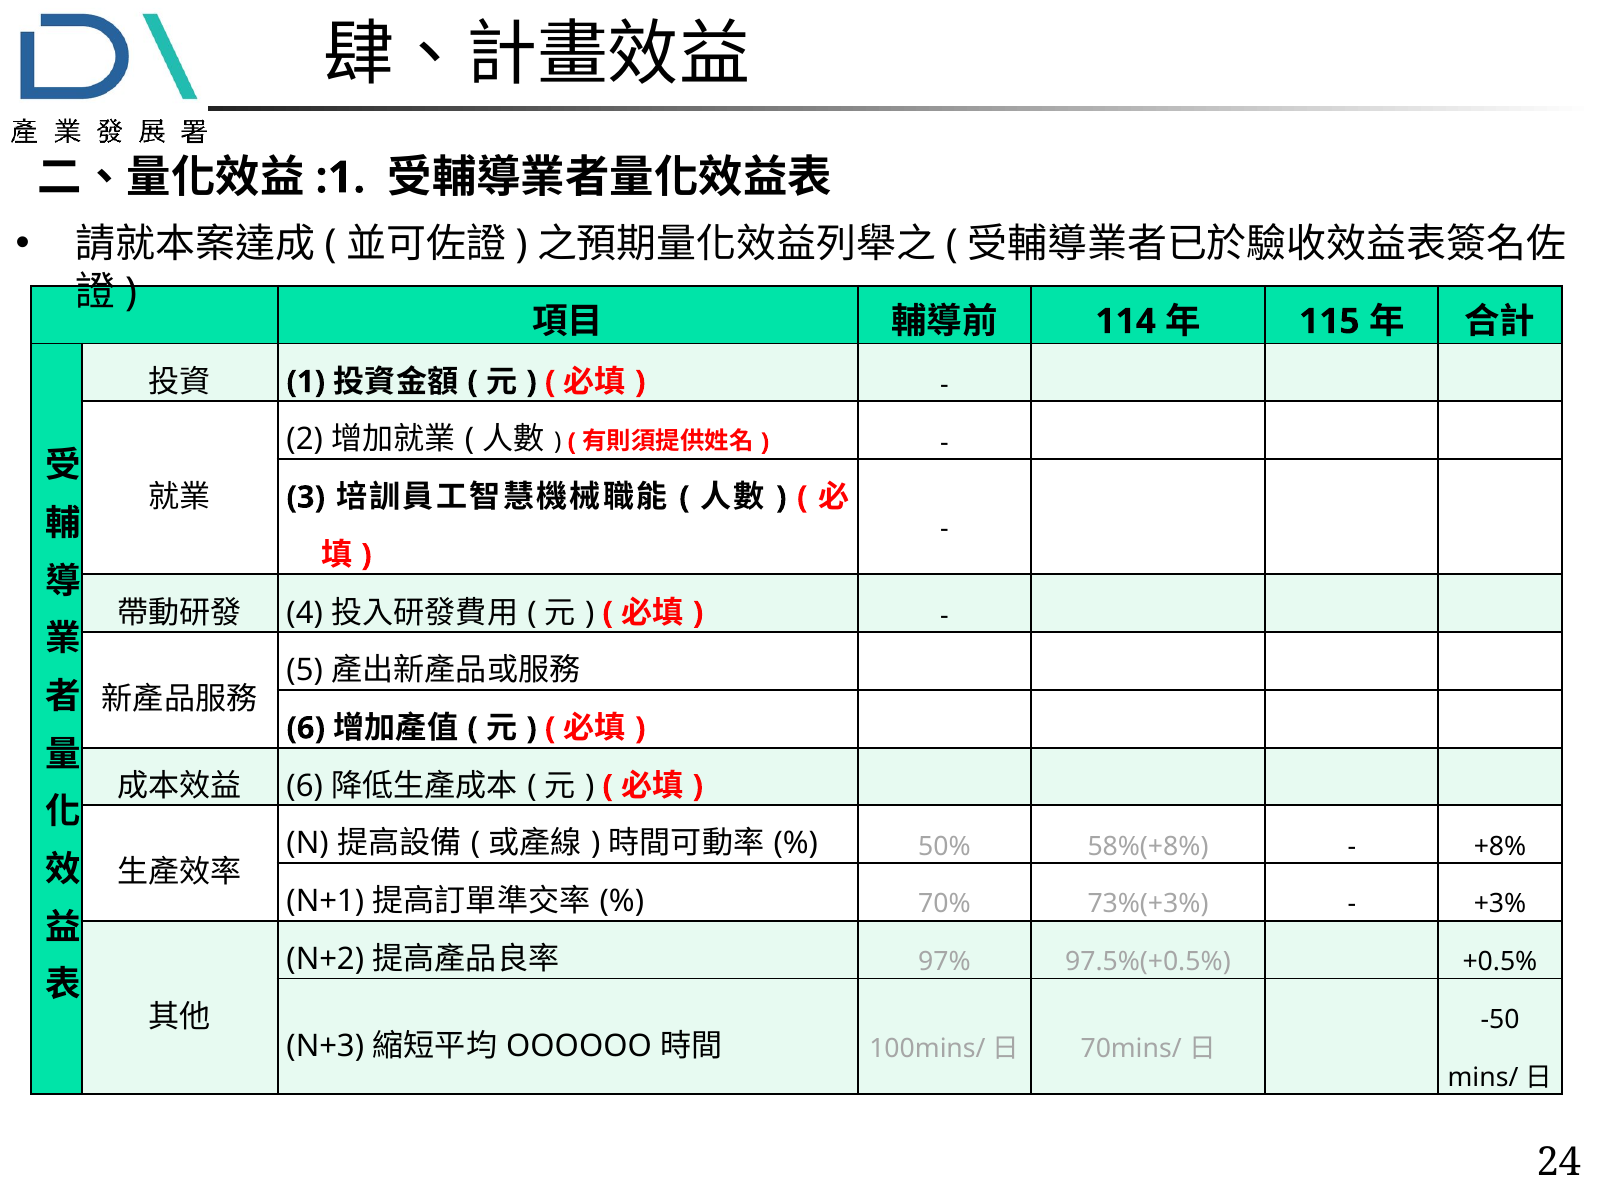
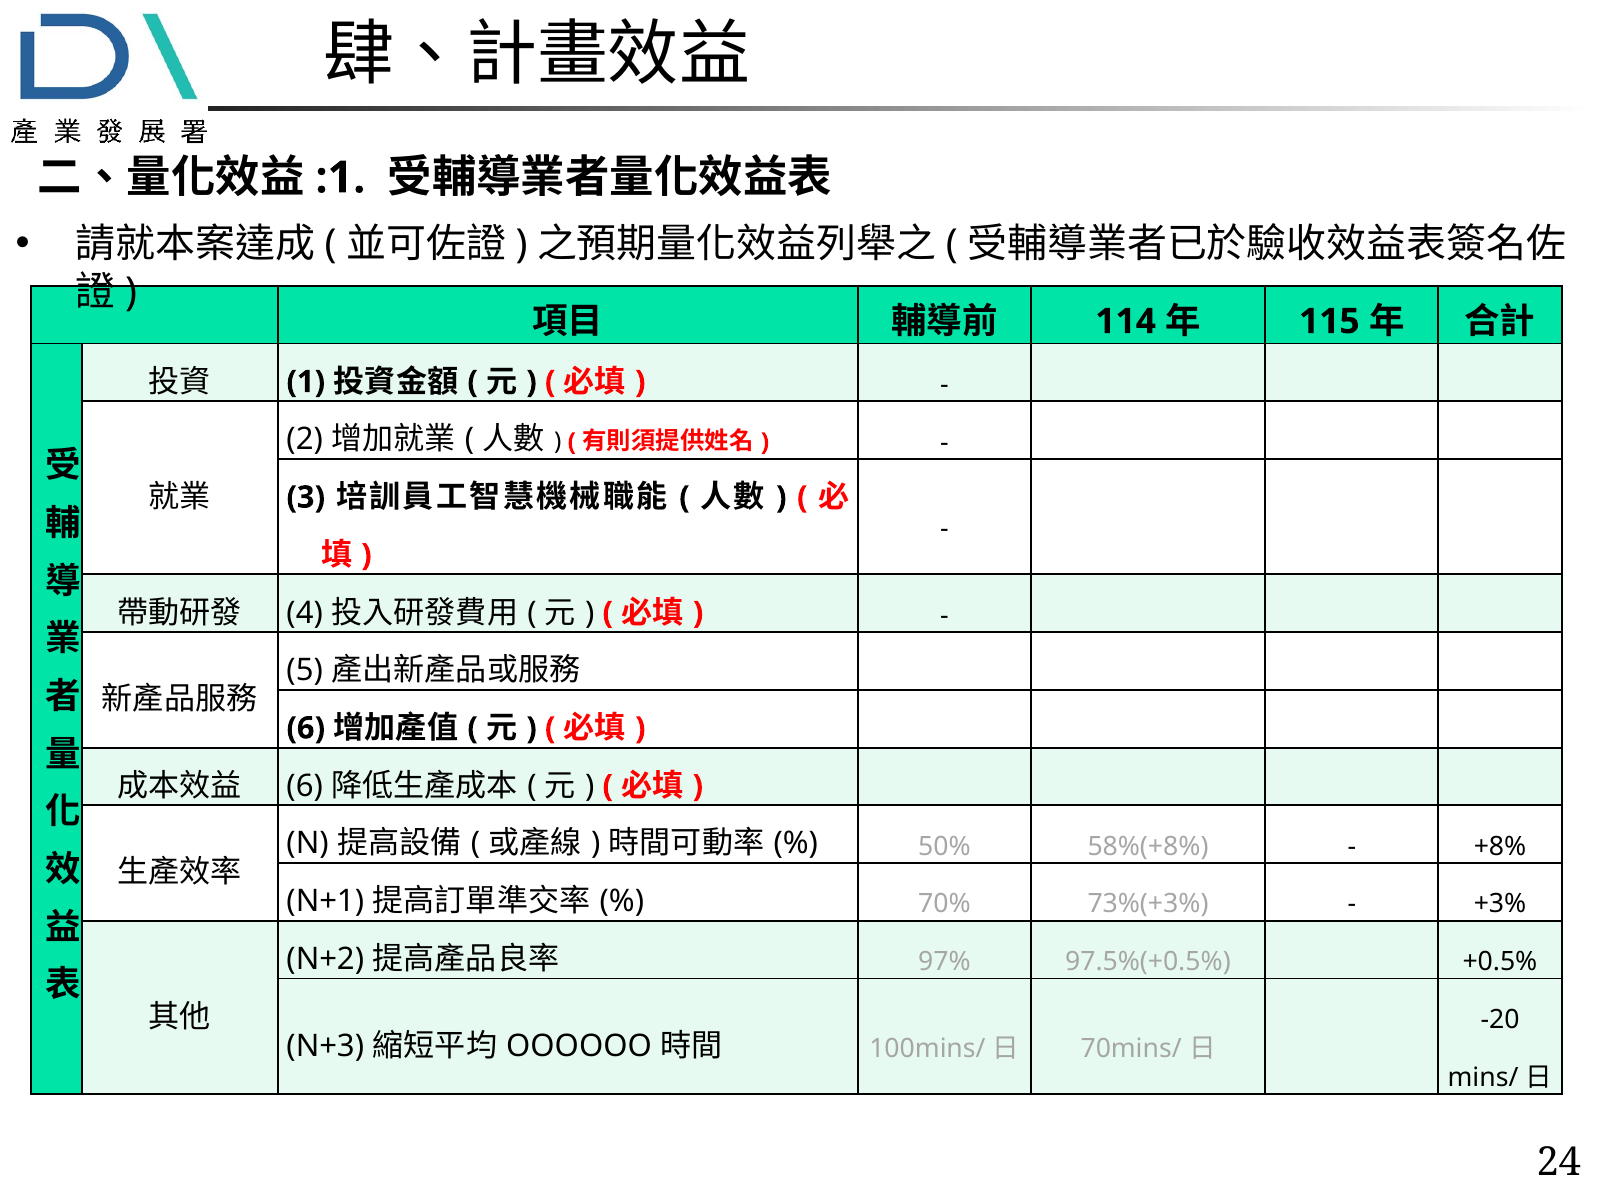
-50: -50 -> -20 (1500, 1019)
